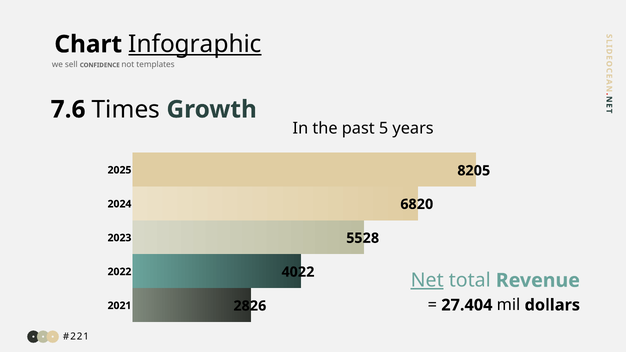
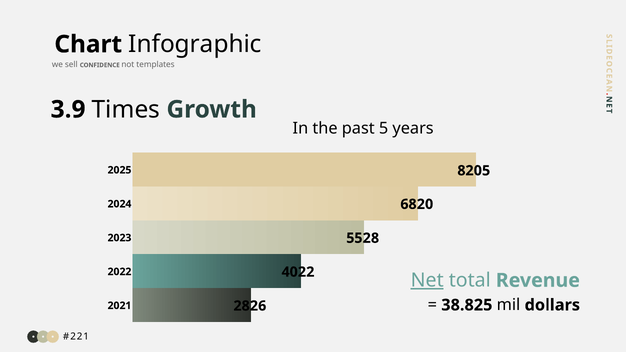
Infographic underline: present -> none (195, 44)
7.6: 7.6 -> 3.9 (68, 110)
27.404: 27.404 -> 38.825 (467, 305)
